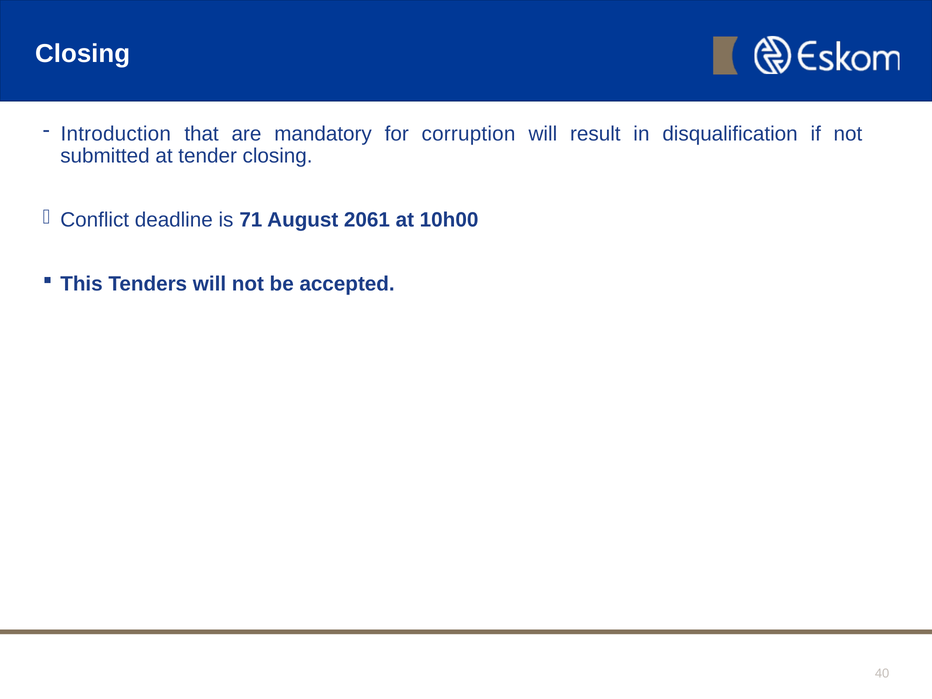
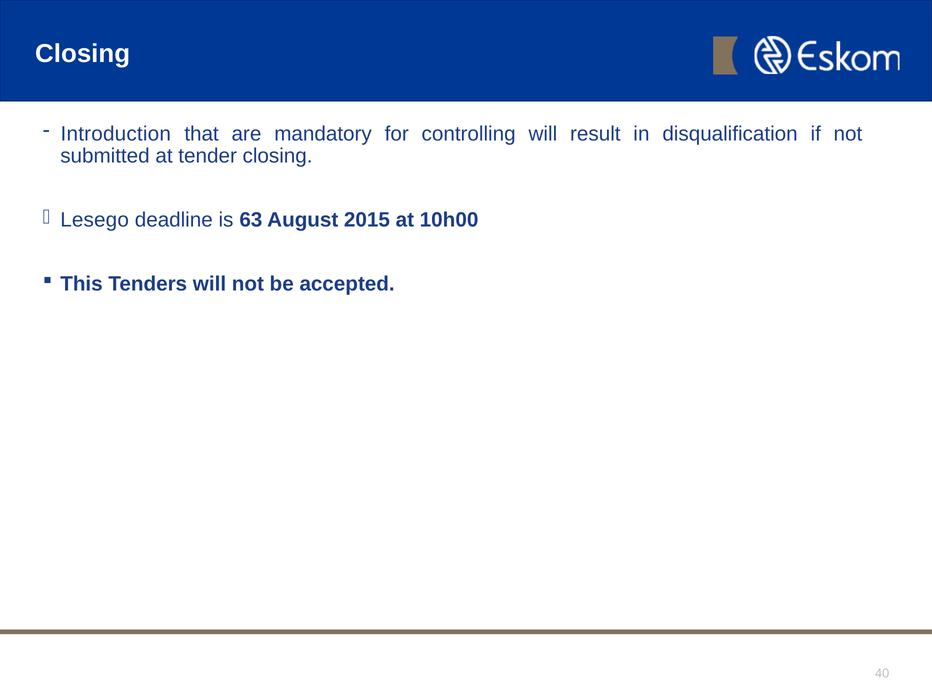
corruption: corruption -> controlling (469, 134)
Conflict: Conflict -> Lesego (95, 220)
71: 71 -> 63 (251, 220)
2061: 2061 -> 2015 (367, 220)
